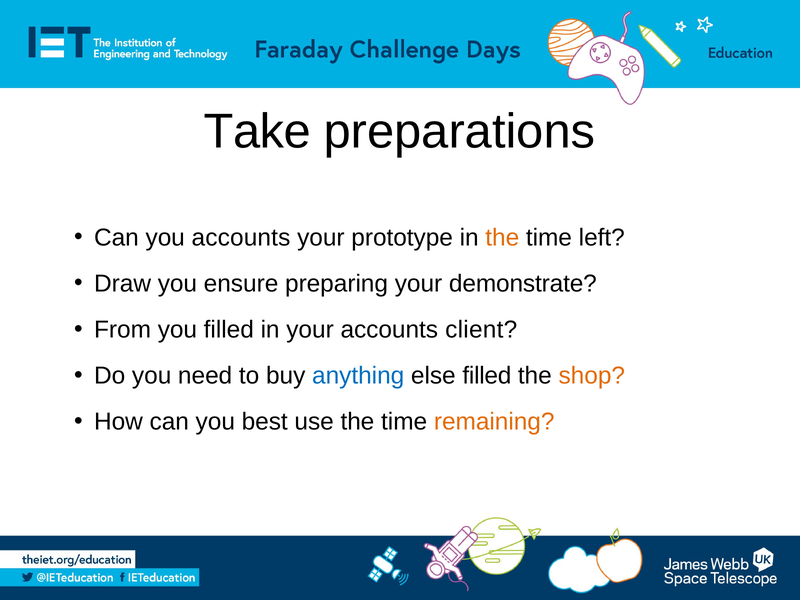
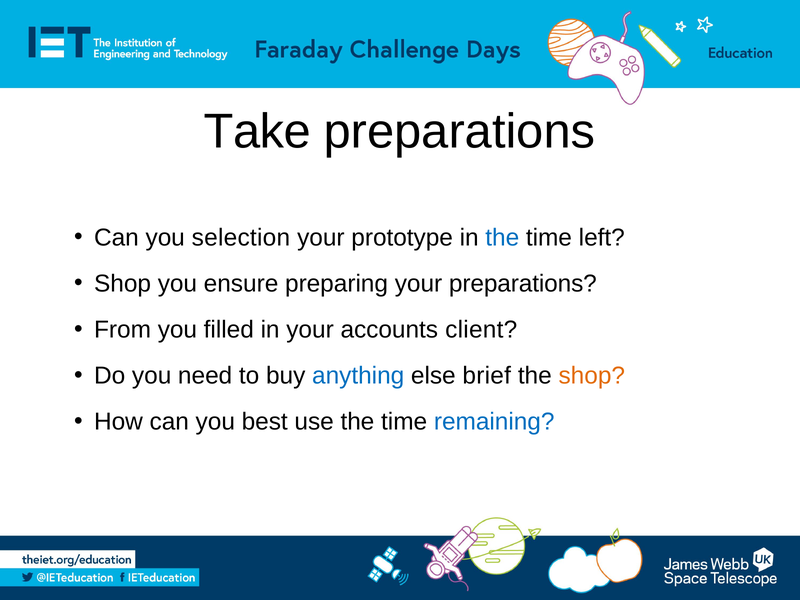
you accounts: accounts -> selection (241, 238)
the colour: orange -> blue (502, 238)
Draw: Draw -> Shop (123, 284)
your demonstrate: demonstrate -> preparations (523, 284)
else filled: filled -> brief (487, 376)
remaining colour: orange -> blue (494, 422)
